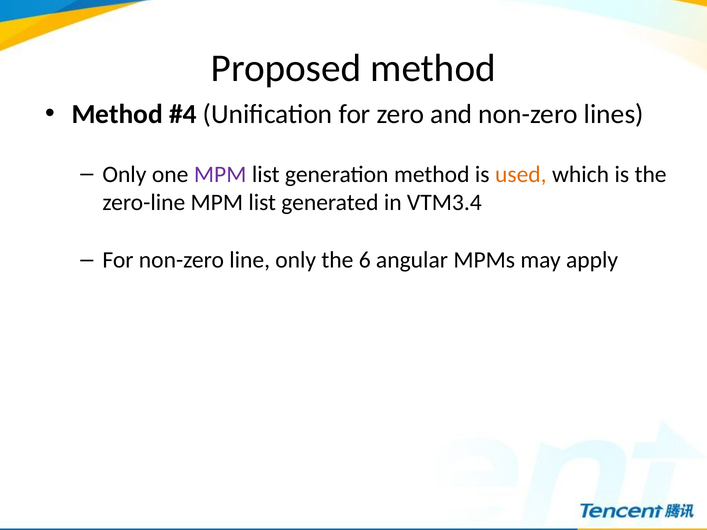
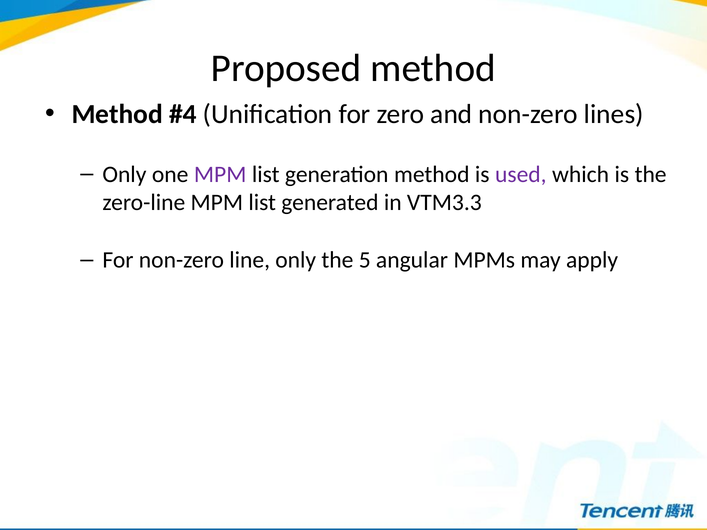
used colour: orange -> purple (521, 174)
VTM3.4: VTM3.4 -> VTM3.3 (444, 203)
6: 6 -> 5 (365, 260)
